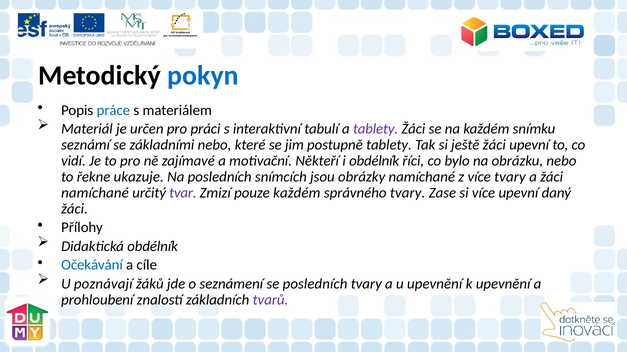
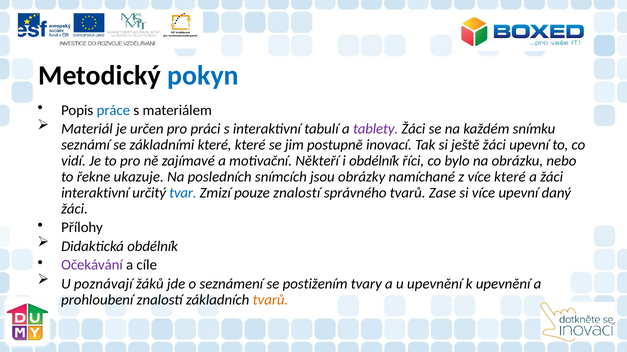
základními nebo: nebo -> které (215, 145)
postupně tablety: tablety -> inovací (389, 145)
více tvary: tvary -> které (510, 177)
namíchané: namíchané -> interaktivní (95, 193)
tvar colour: purple -> blue (183, 193)
pouze každém: každém -> znalostí (297, 193)
správného tvary: tvary -> tvarů (408, 193)
Očekávání colour: blue -> purple (92, 266)
se posledních: posledních -> postižením (315, 284)
tvarů colour: purple -> orange (271, 300)
